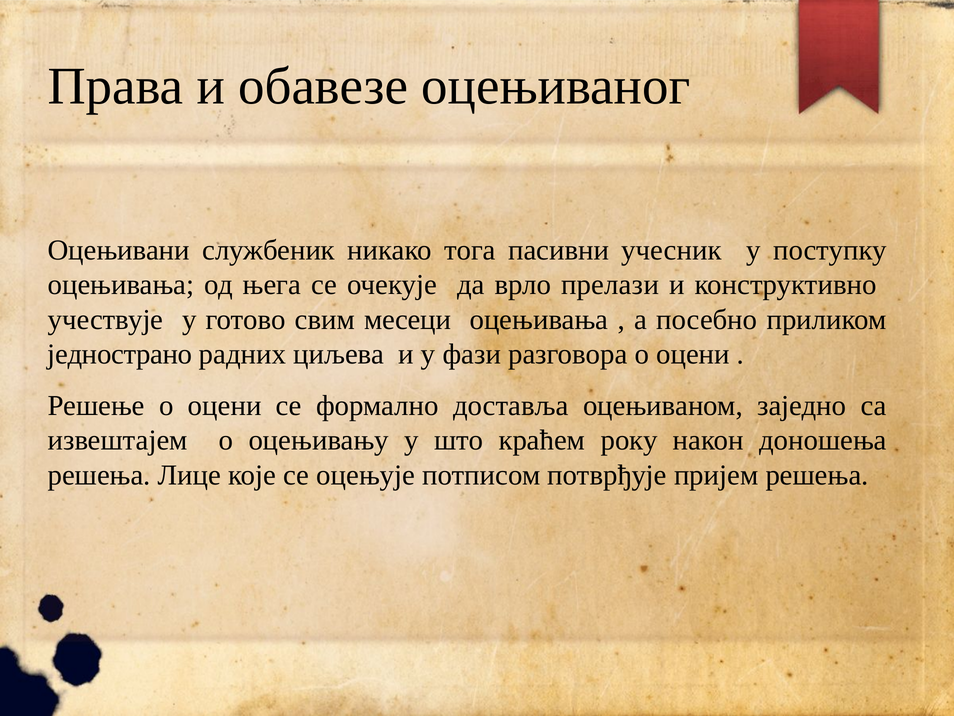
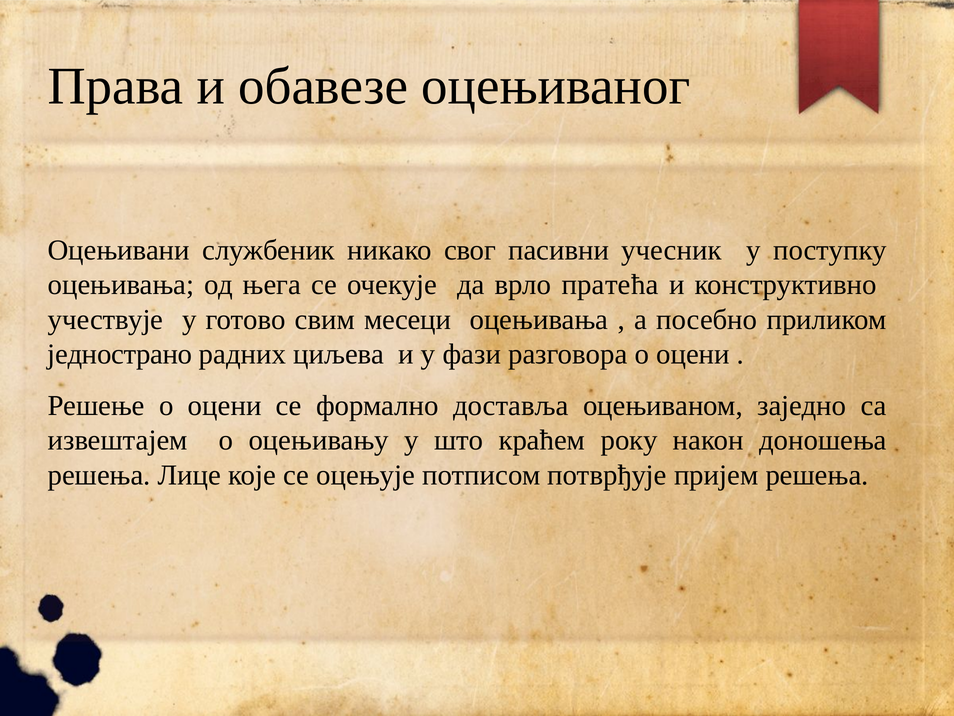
тога: тога -> свог (470, 250)
прелази: прелази -> пратећа (610, 285)
